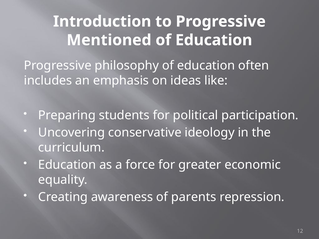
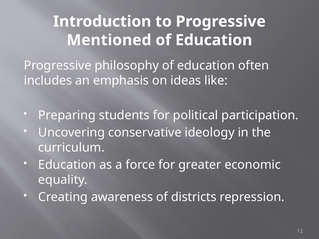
parents: parents -> districts (194, 197)
